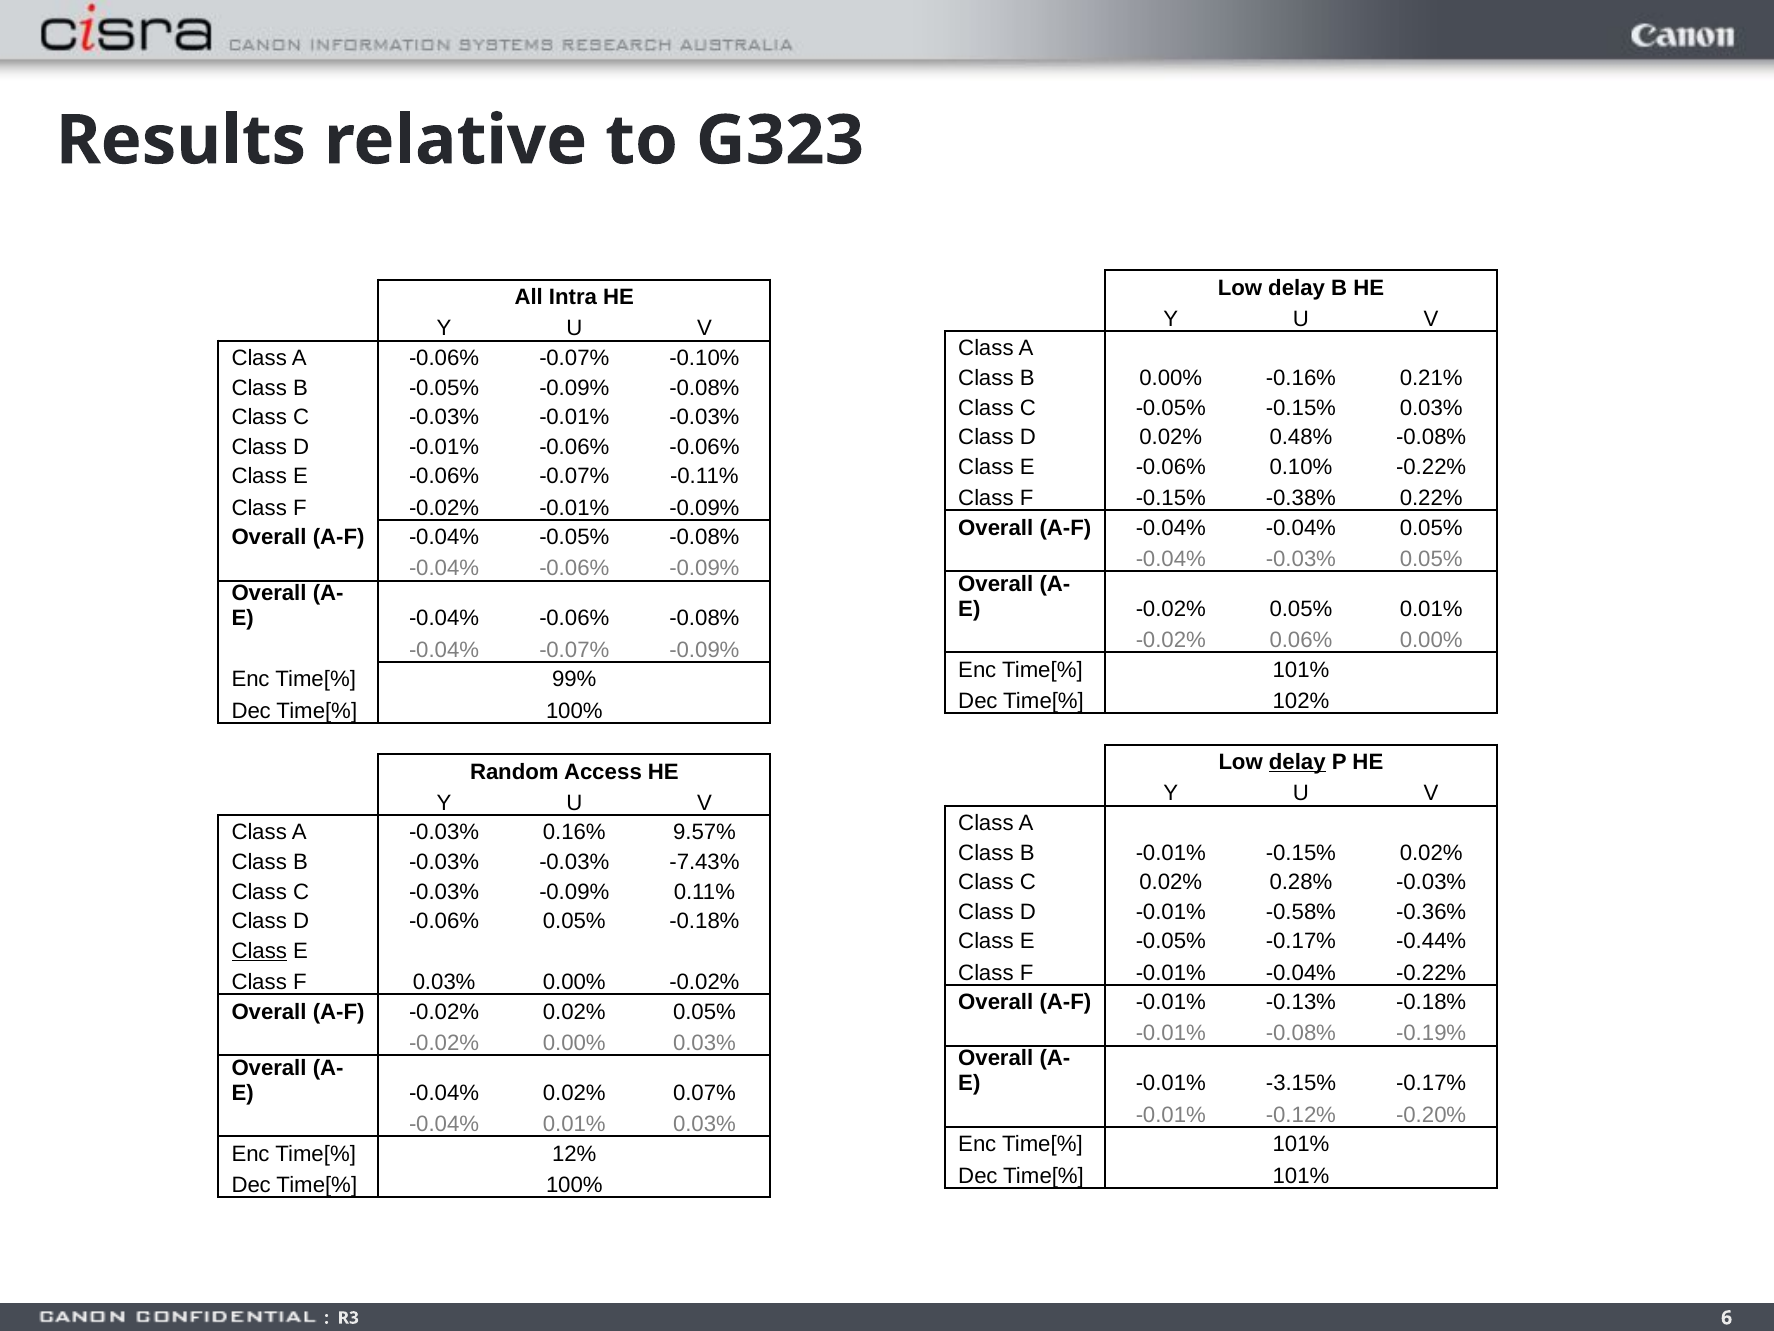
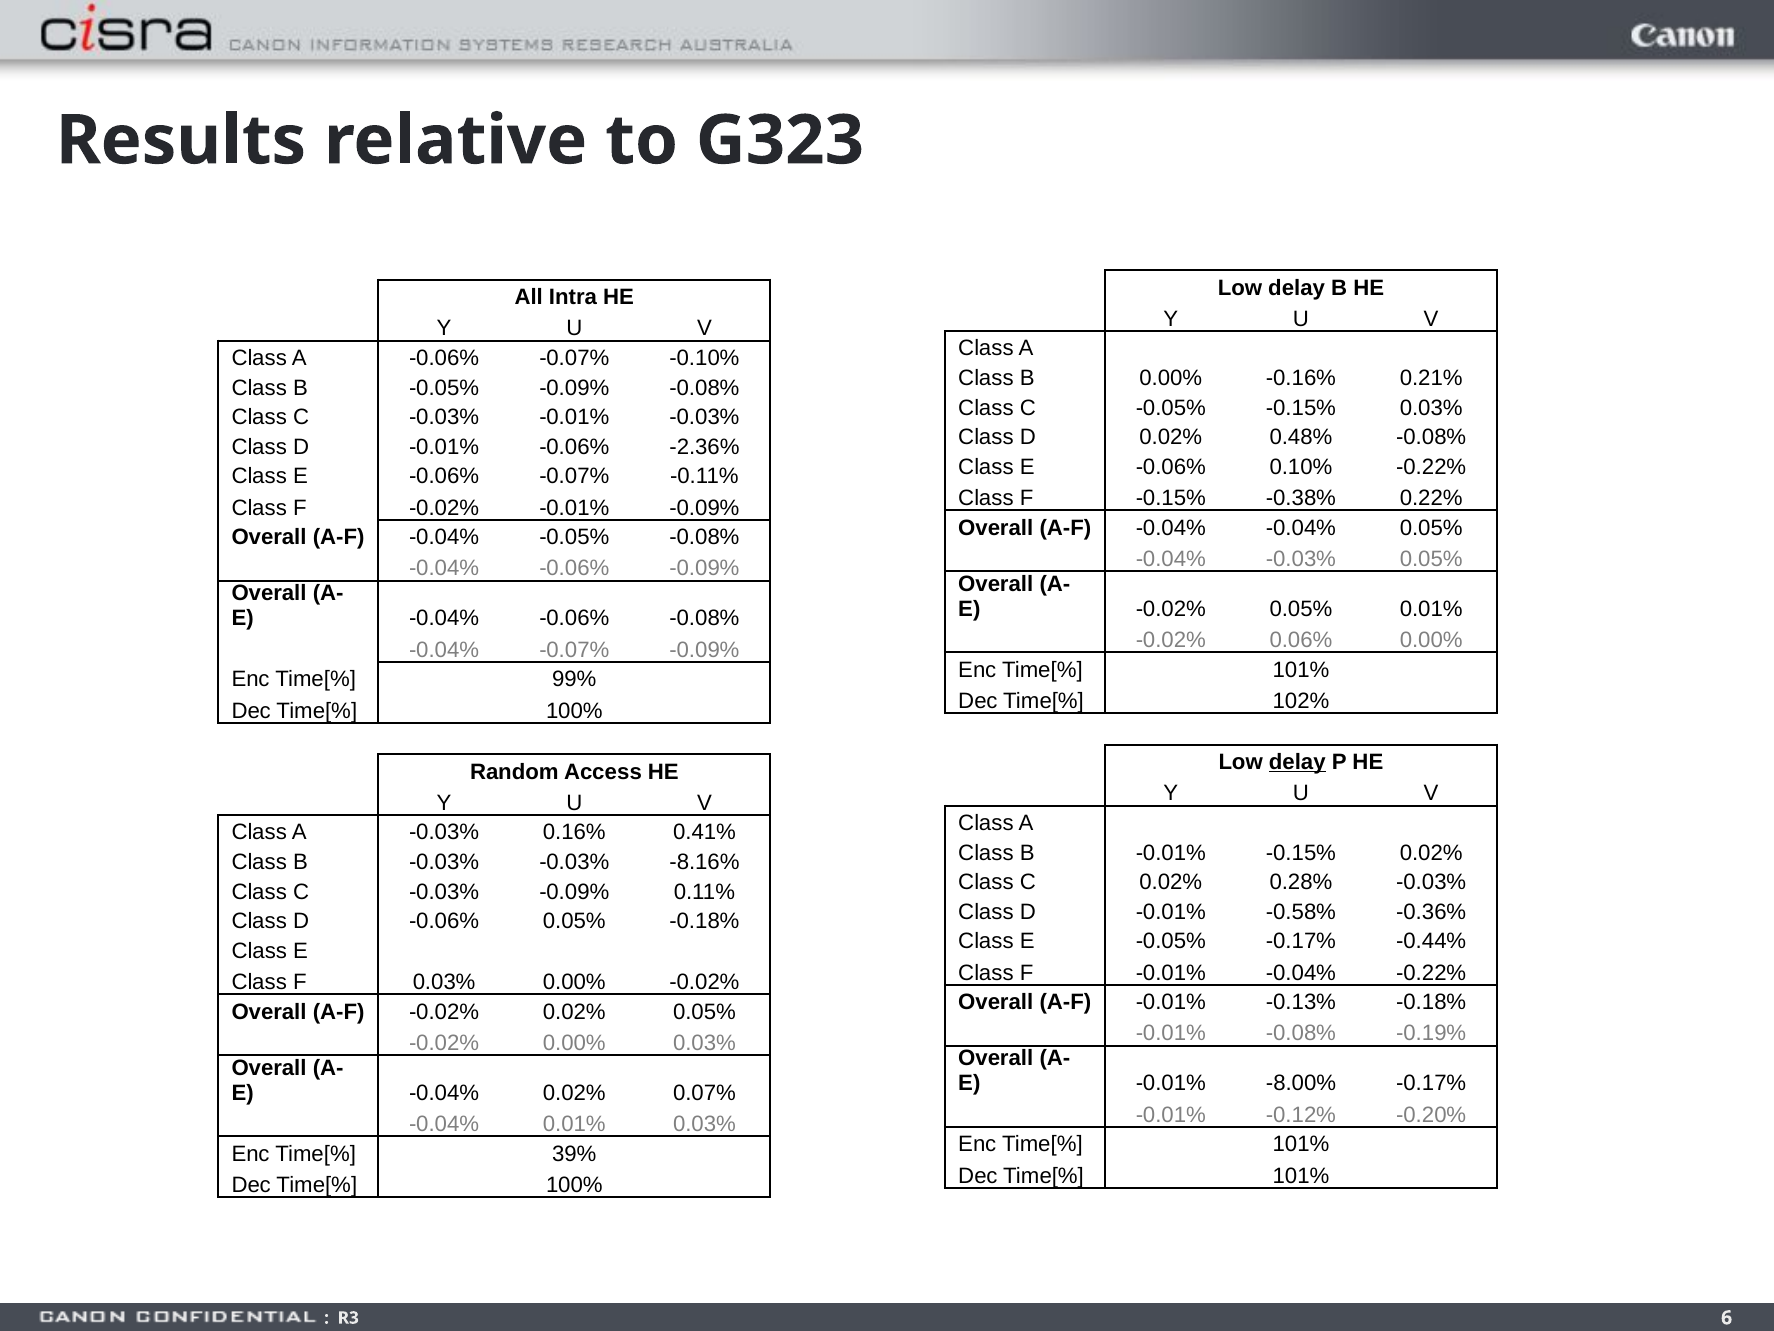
-0.06% -0.06%: -0.06% -> -2.36% (704, 447)
9.57%: 9.57% -> 0.41% (705, 832)
-7.43%: -7.43% -> -8.16% (704, 862)
Class underline: present -> none (259, 950)
-3.15%: -3.15% -> -8.00% (1301, 1083)
12%: 12% -> 39% (574, 1153)
